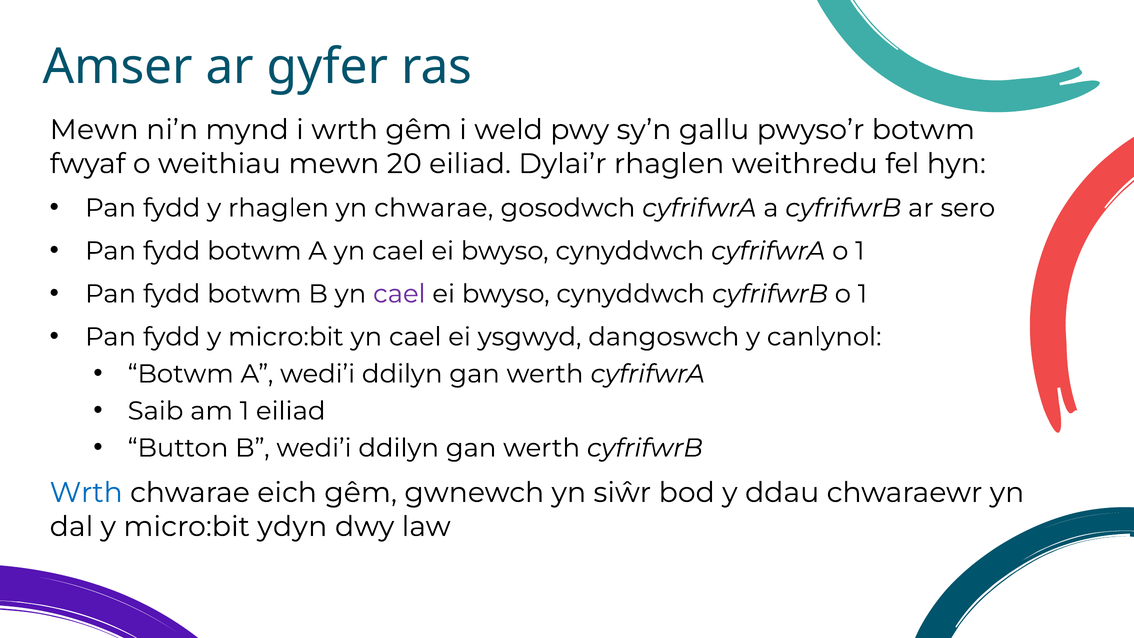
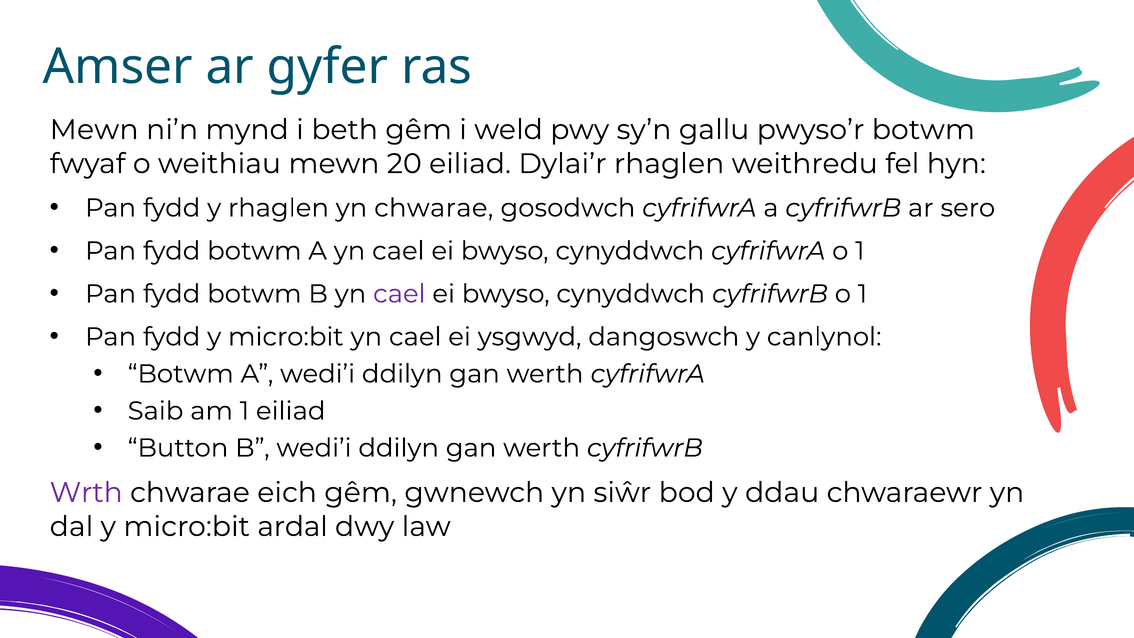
i wrth: wrth -> beth (345, 130)
Wrth colour: blue -> purple (86, 492)
ydyn: ydyn -> ardal (293, 527)
